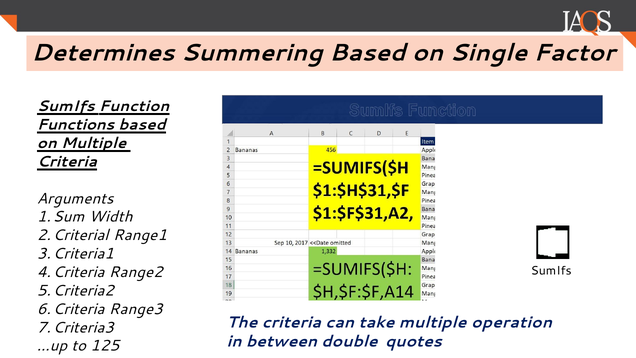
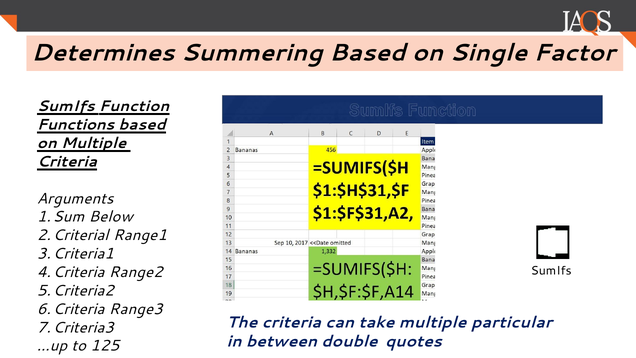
Width: Width -> Below (111, 217)
operation: operation -> particular (512, 322)
